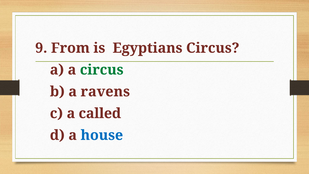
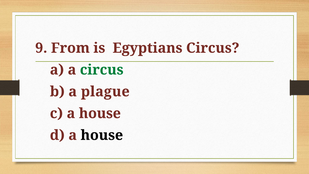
ravens: ravens -> plague (105, 92)
c a called: called -> house (100, 113)
house colour: blue -> black (102, 135)
